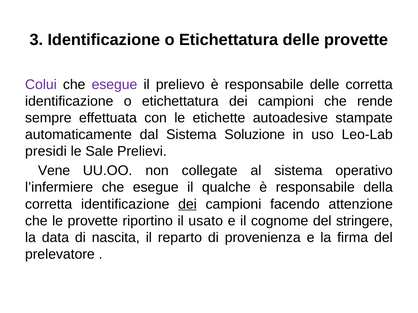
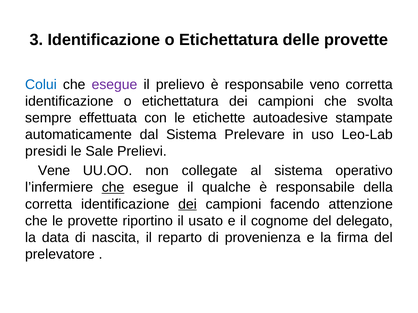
Colui colour: purple -> blue (41, 85)
responsabile delle: delle -> veno (325, 85)
rende: rende -> svolta (375, 101)
Soluzione: Soluzione -> Prelevare (255, 135)
che underline: none -> present (113, 188)
stringere: stringere -> delegato (364, 221)
